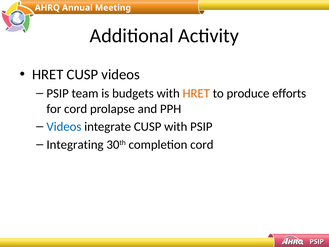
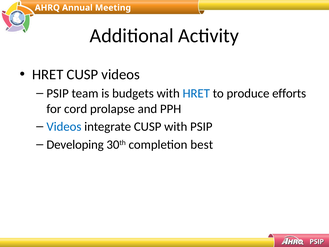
HRET colour: orange -> blue (196, 93)
Integrating: Integrating -> Developing (75, 144)
completion cord: cord -> best (202, 144)
